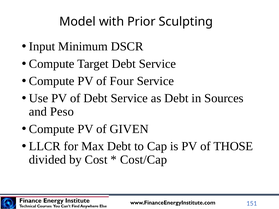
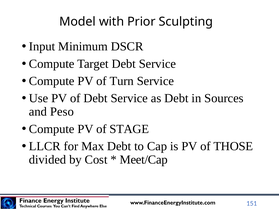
Four: Four -> Turn (122, 81)
GIVEN: GIVEN -> STAGE (129, 129)
Cost/Cap: Cost/Cap -> Meet/Cap (144, 160)
